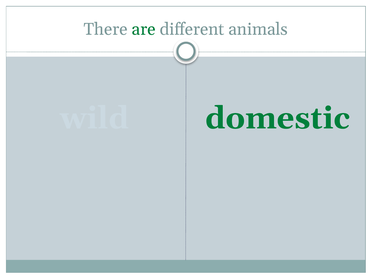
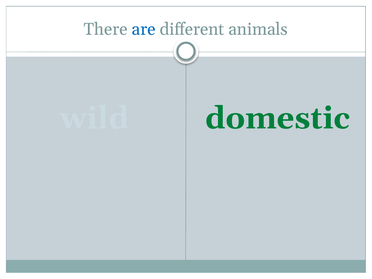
are colour: green -> blue (144, 29)
